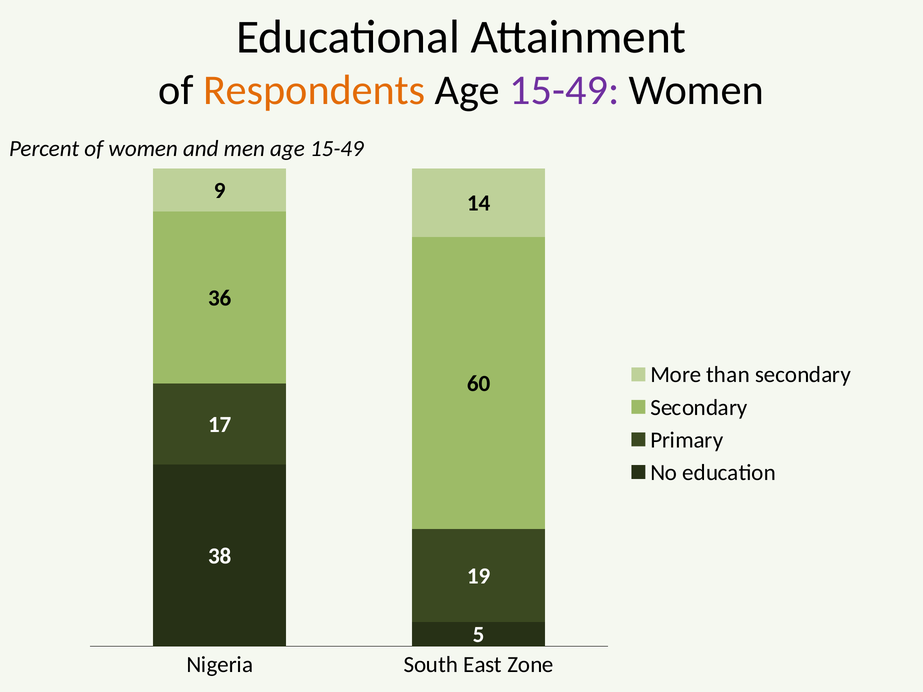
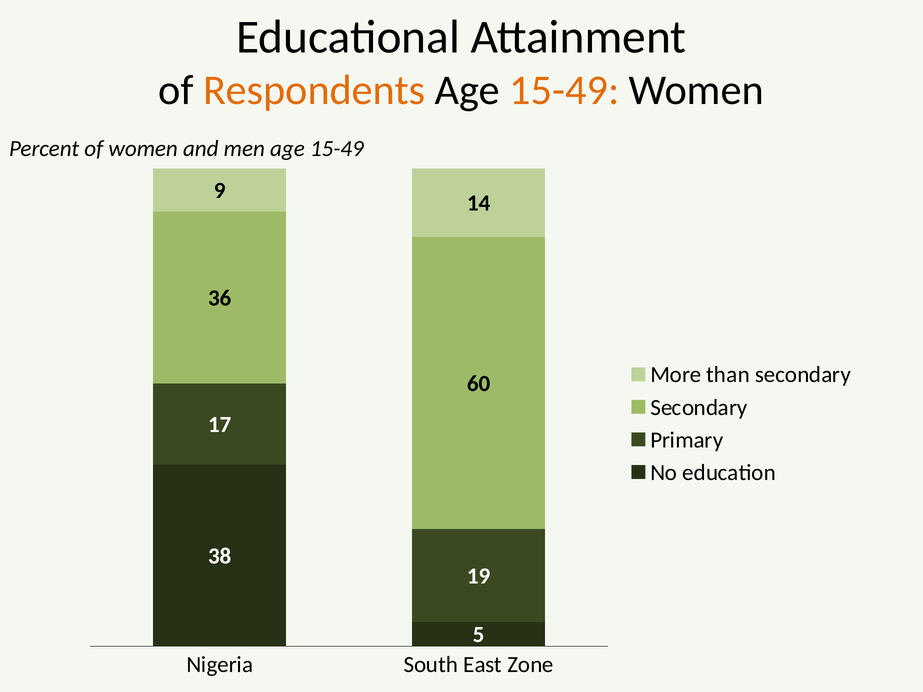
15-49 colour: purple -> orange (564, 90)
